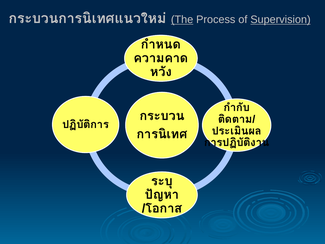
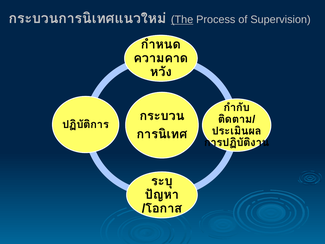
Supervision underline: present -> none (281, 20)
